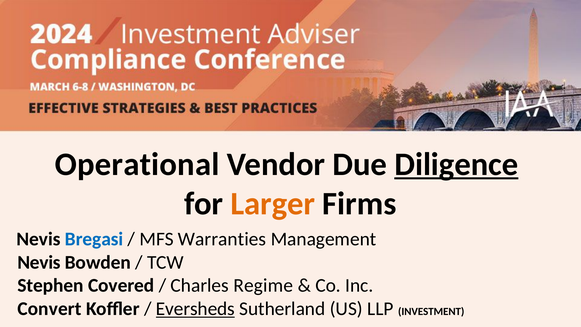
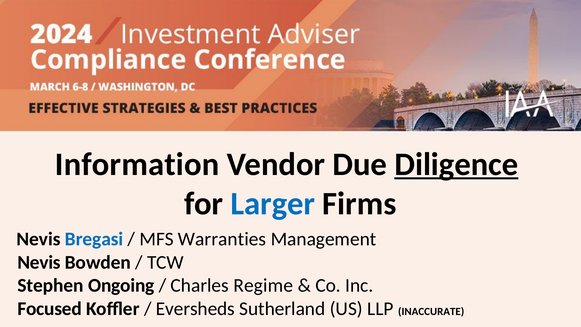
Operational: Operational -> Information (137, 164)
Larger colour: orange -> blue (273, 203)
Covered: Covered -> Ongoing (121, 285)
Convert: Convert -> Focused (50, 309)
Eversheds underline: present -> none (195, 309)
INVESTMENT: INVESTMENT -> INACCURATE (431, 311)
